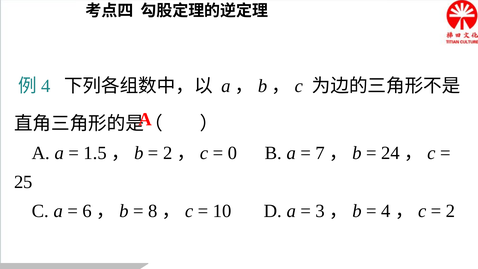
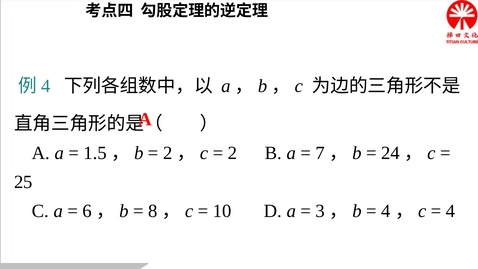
0: 0 -> 2 (232, 153)
2: 2 -> 4 (451, 211)
